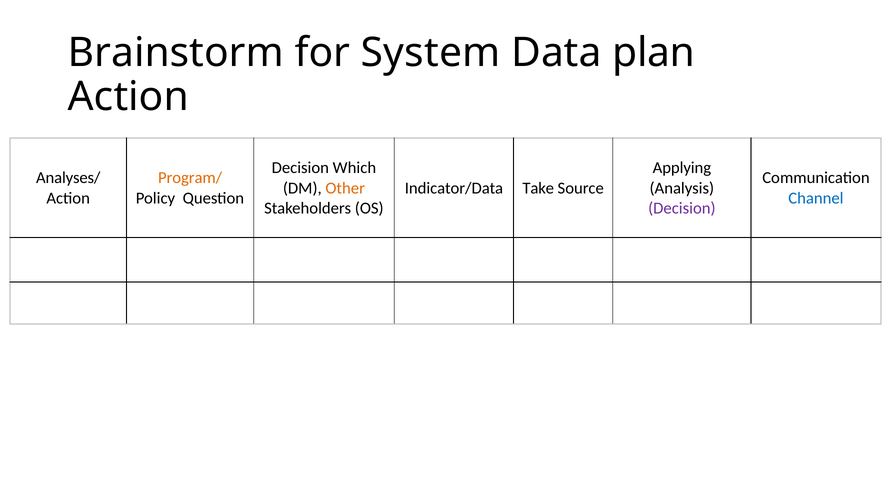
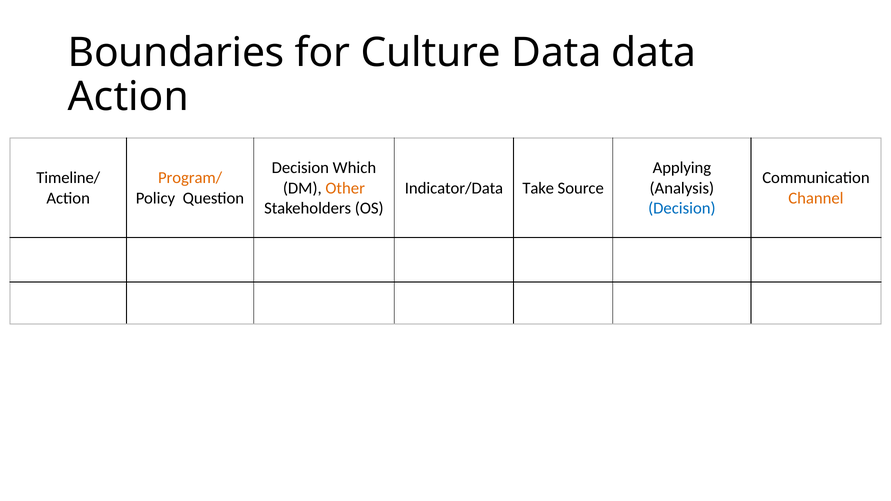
Brainstorm: Brainstorm -> Boundaries (176, 53)
System: System -> Culture (431, 53)
Data plan: plan -> data (654, 53)
Analyses/: Analyses/ -> Timeline/ (68, 178)
Channel colour: blue -> orange (816, 198)
Decision colour: purple -> blue (682, 209)
